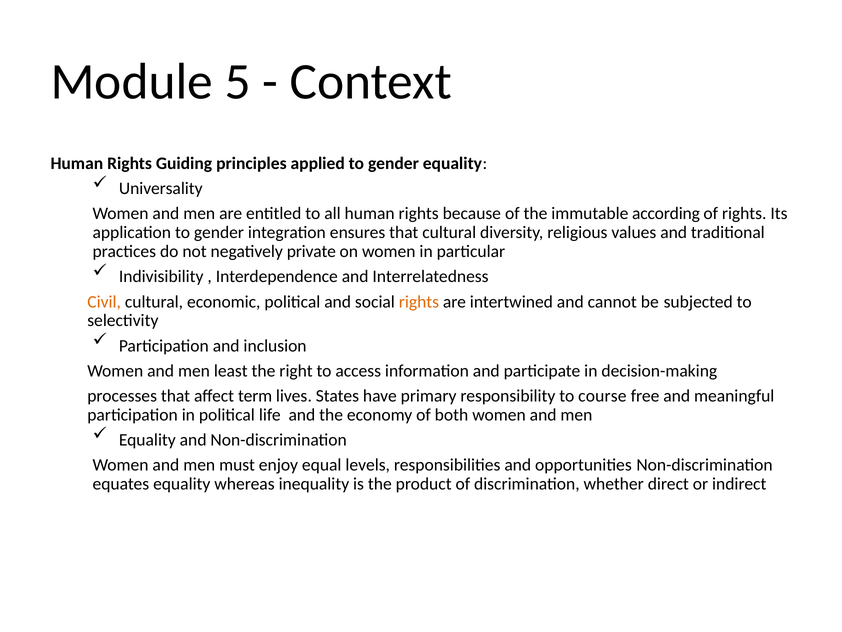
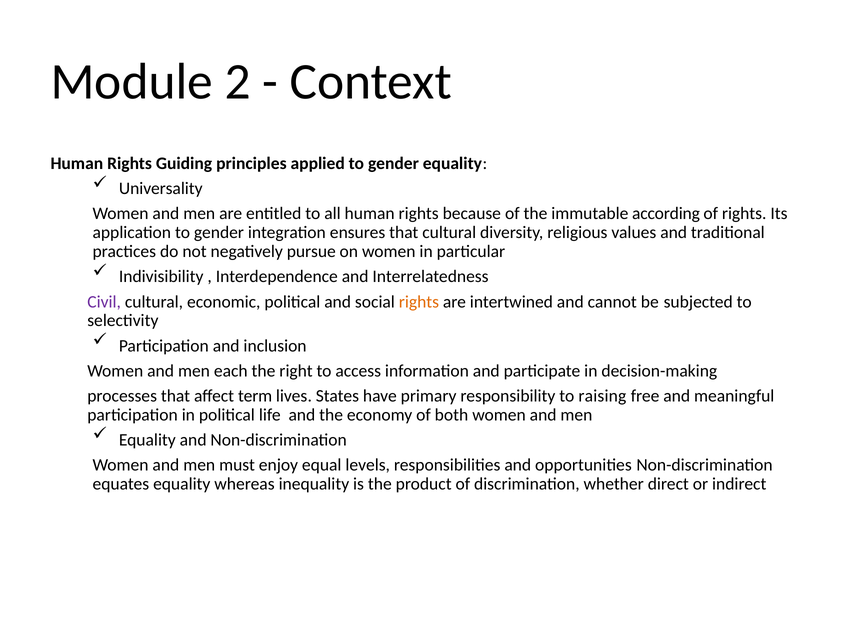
5: 5 -> 2 (238, 82)
private: private -> pursue (311, 251)
Civil colour: orange -> purple (104, 301)
least: least -> each (231, 371)
course: course -> raising (602, 396)
